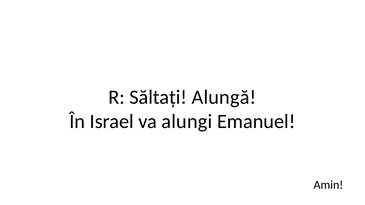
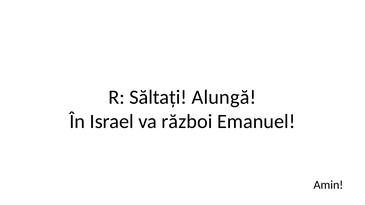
alungi: alungi -> război (187, 122)
